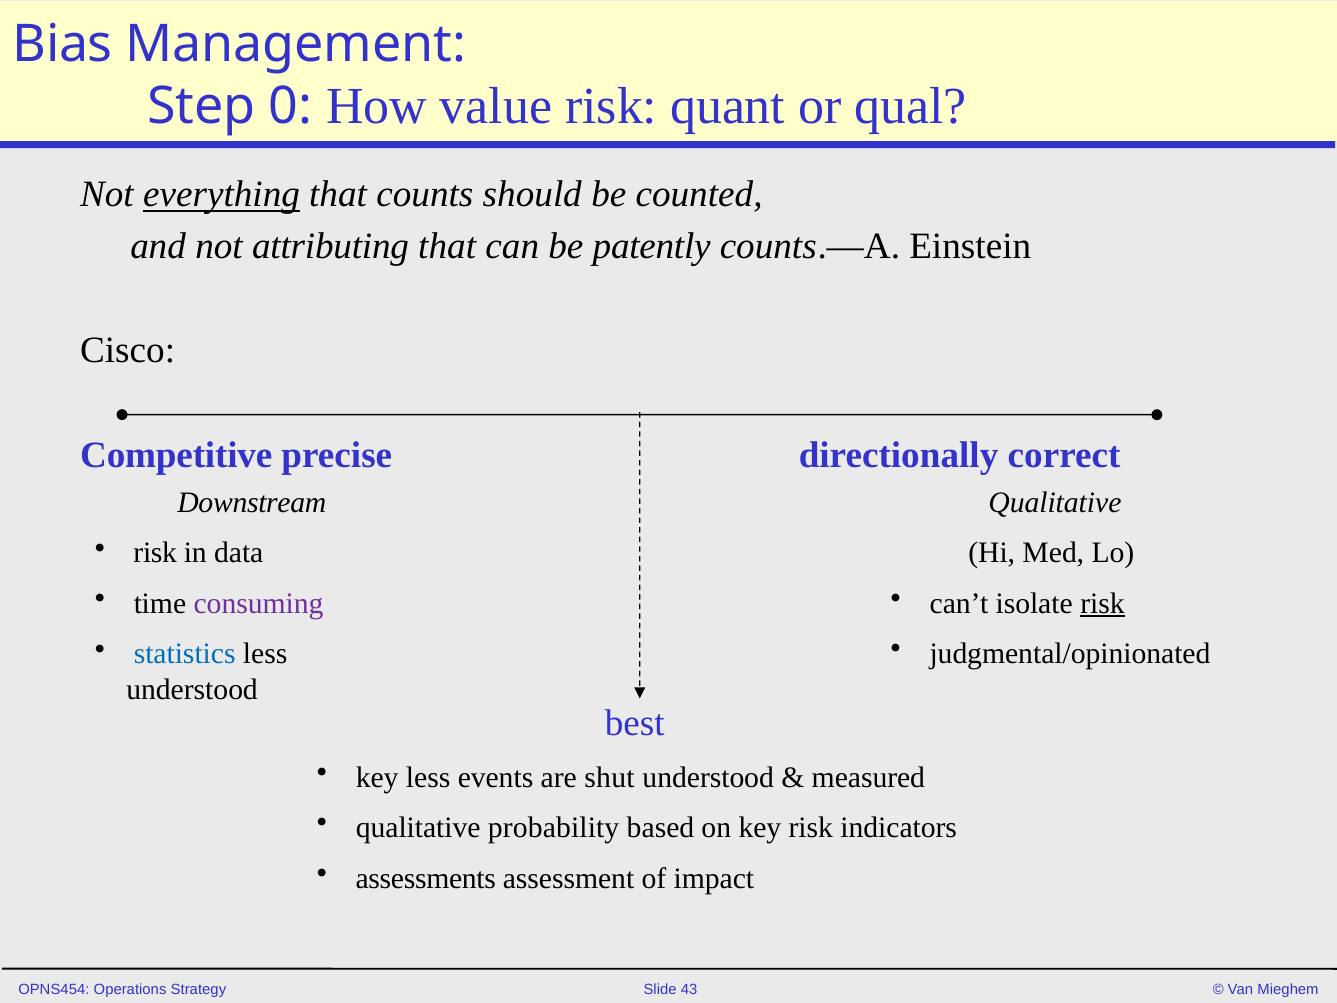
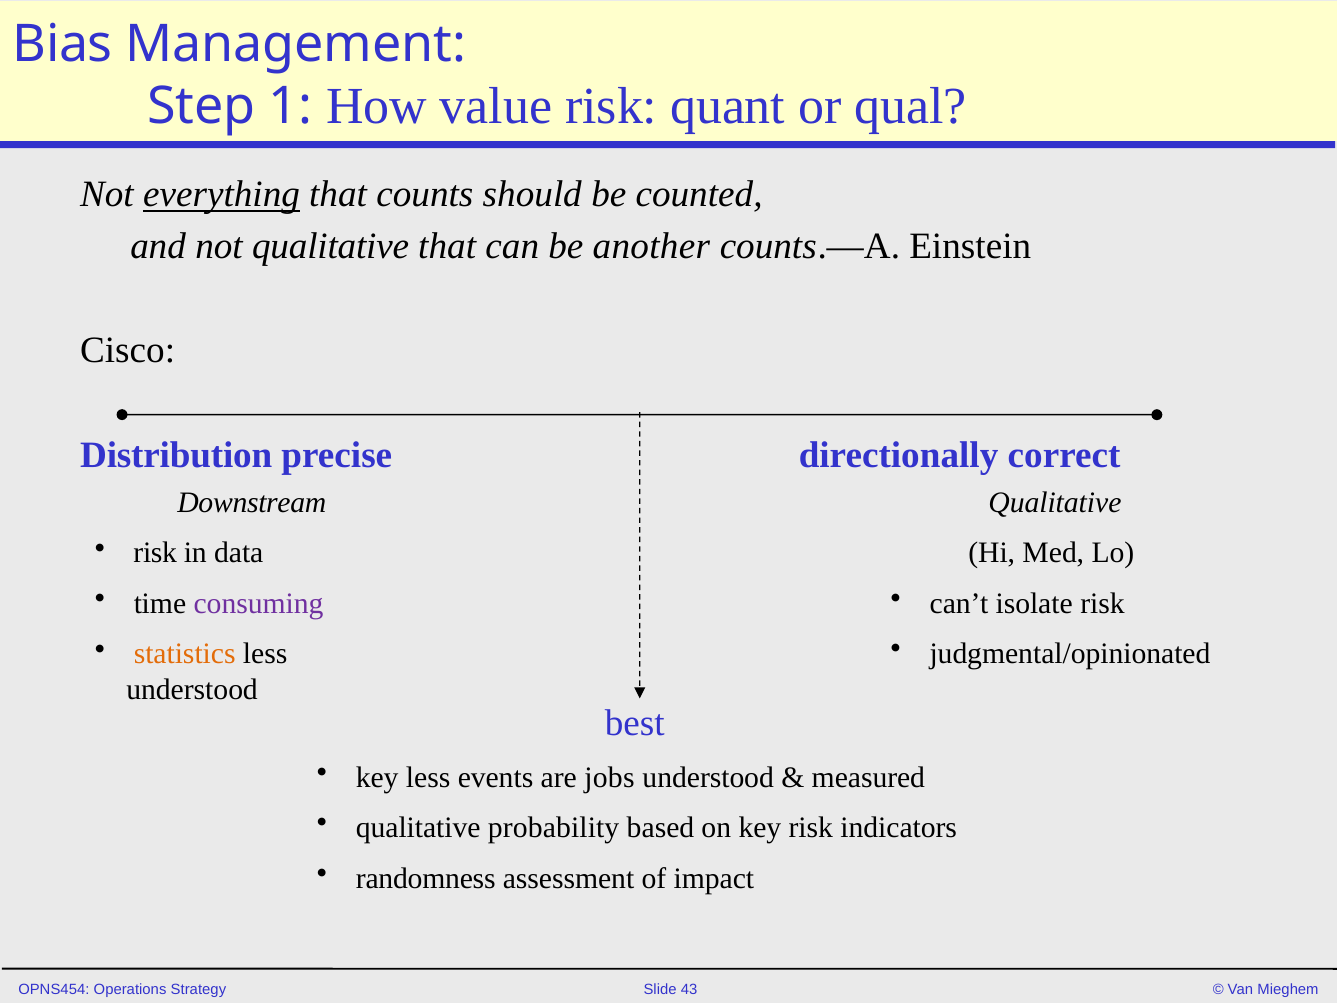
0: 0 -> 1 (291, 107)
not attributing: attributing -> qualitative (331, 247)
patently: patently -> another (651, 247)
Competitive: Competitive -> Distribution (176, 455)
risk underline: present -> none (1102, 603)
statistics colour: blue -> orange (185, 654)
shut: shut -> jobs (609, 777)
assessments: assessments -> randomness (426, 878)
